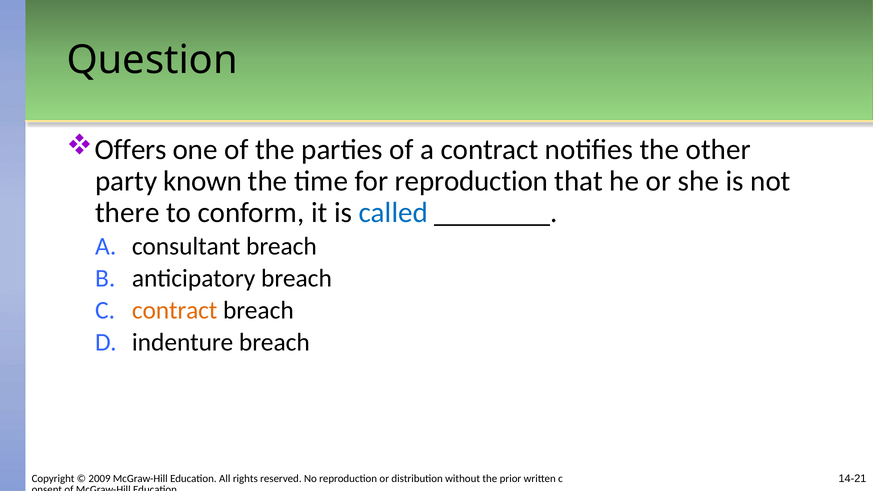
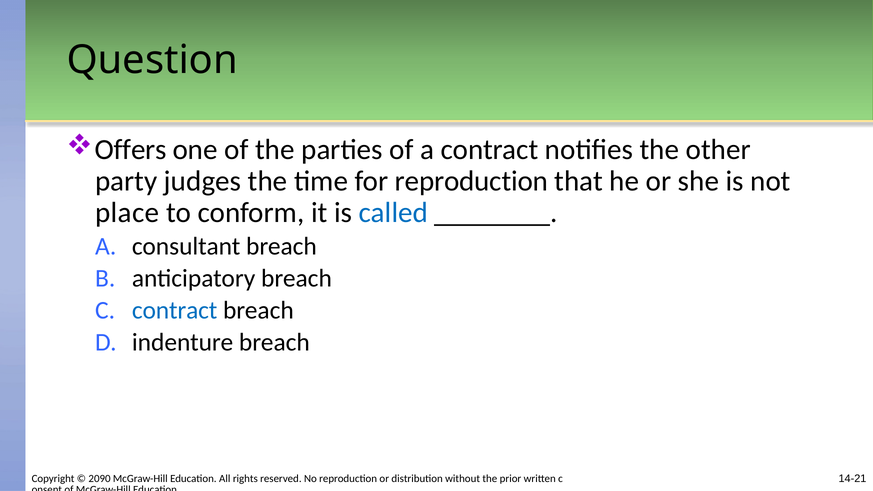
known: known -> judges (203, 181)
there: there -> place (127, 212)
contract colour: orange -> blue (175, 311)
2009: 2009 -> 2090 (100, 479)
